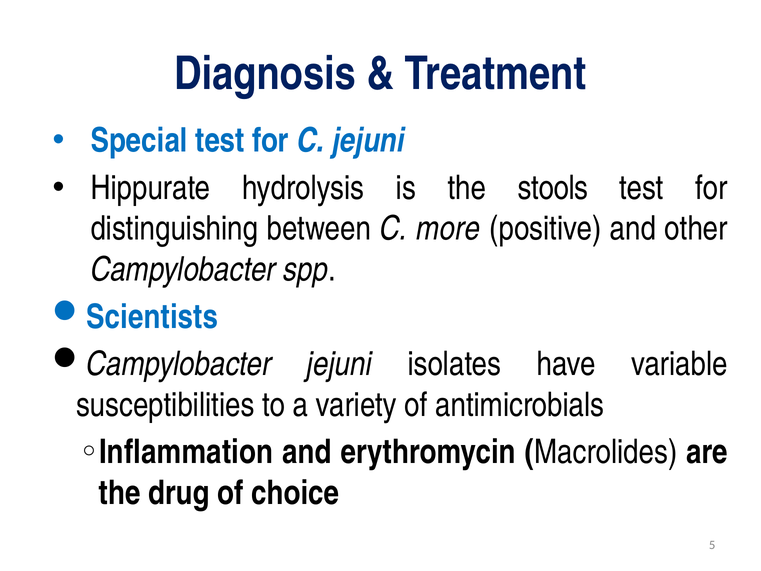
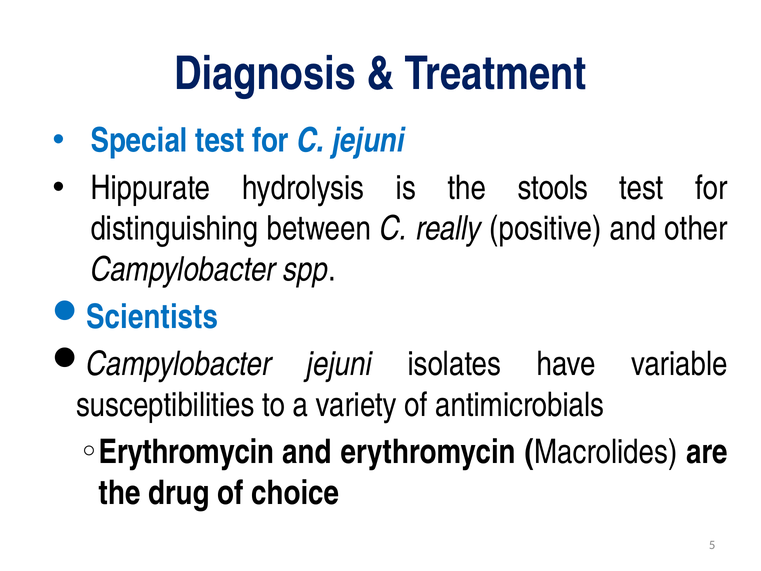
more: more -> really (449, 229)
Inflammation: Inflammation -> Erythromycin (186, 452)
